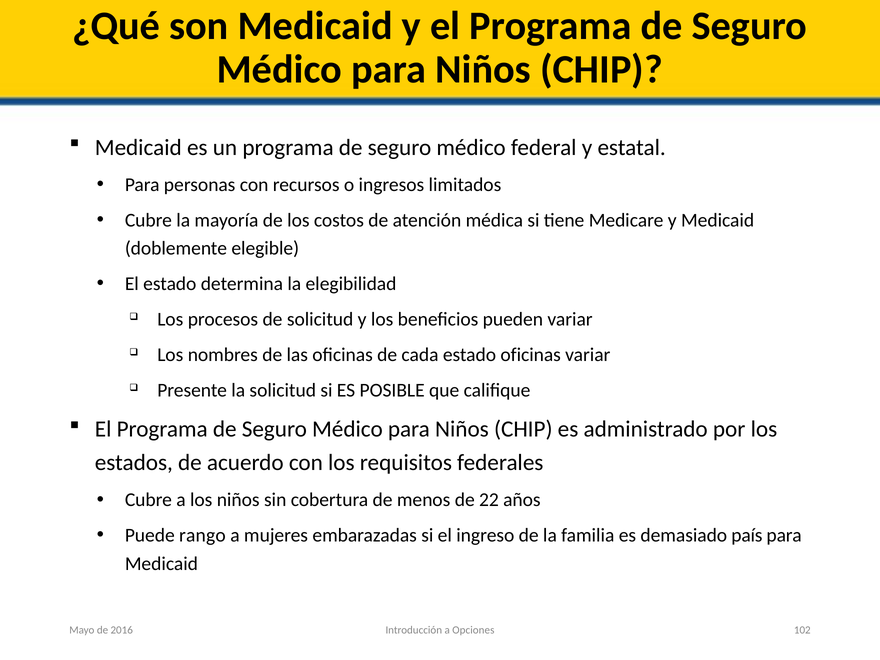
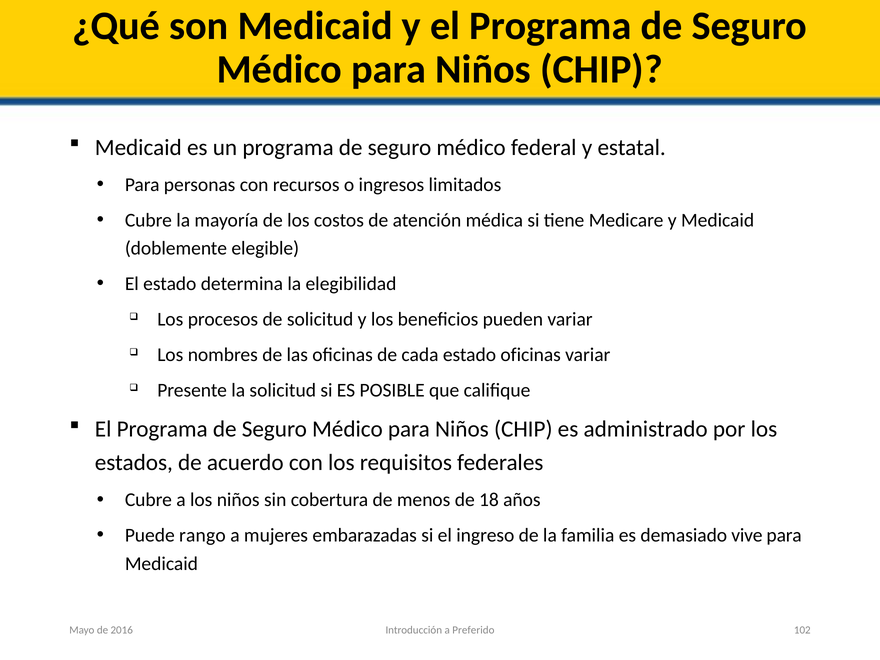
22: 22 -> 18 (489, 500)
país: país -> vive (747, 535)
Opciones: Opciones -> Preferido (473, 630)
